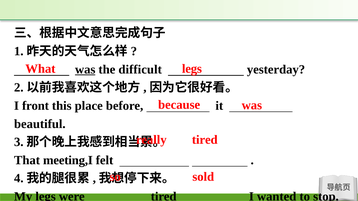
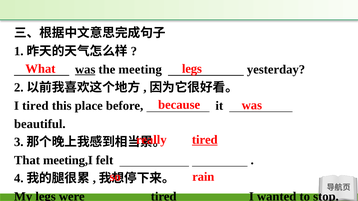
difficult: difficult -> meeting (140, 69)
I front: front -> tired (35, 106)
tired underline: none -> present (205, 140)
sold: sold -> rain (203, 177)
